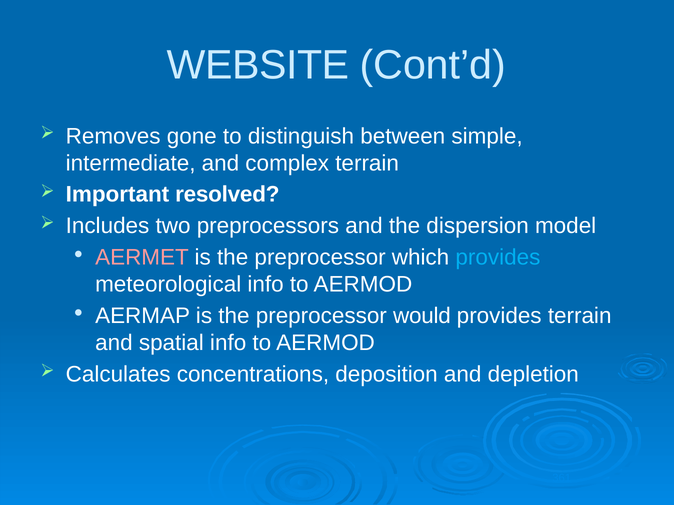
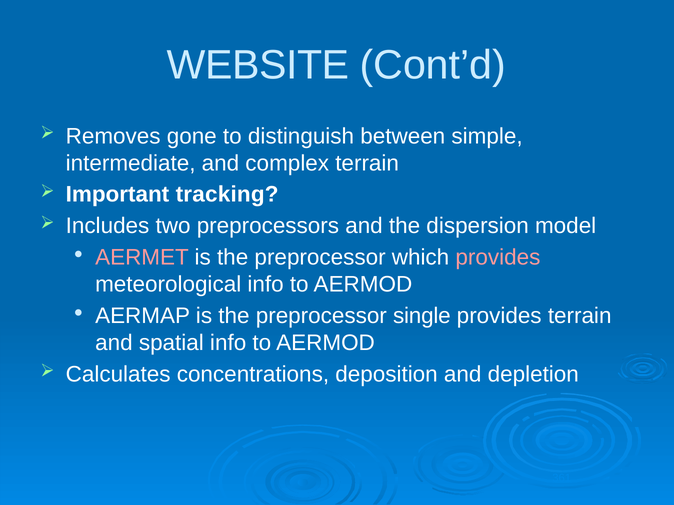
resolved: resolved -> tracking (227, 195)
provides colour: light blue -> pink (498, 258)
would: would -> single (422, 316)
